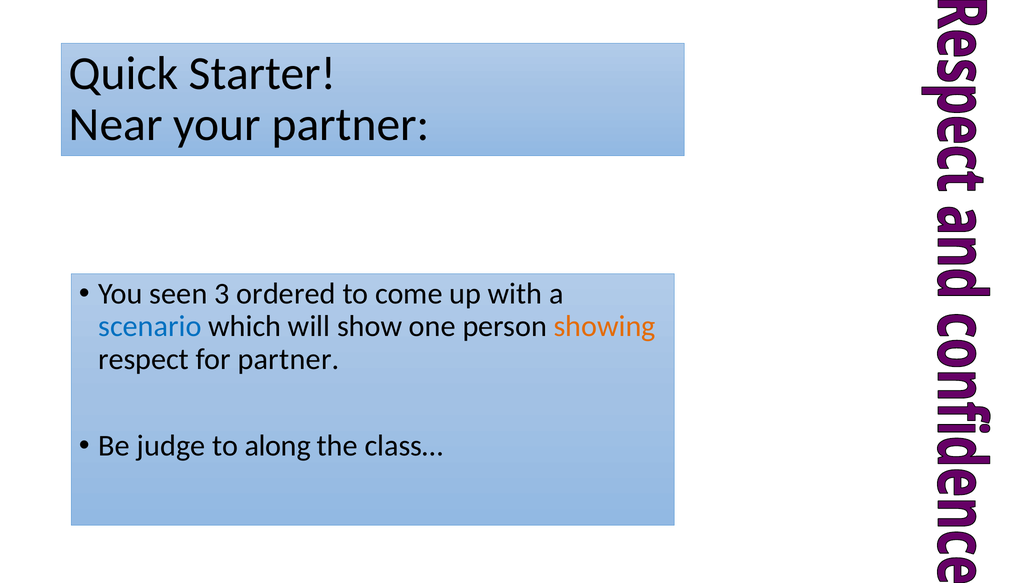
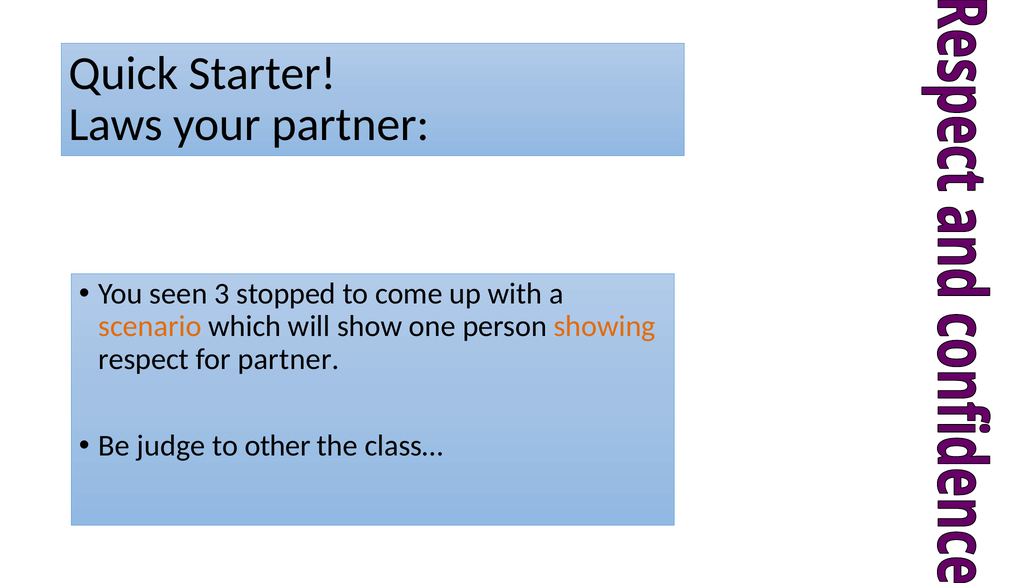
Near: Near -> Laws (116, 125)
ordered: ordered -> stopped (286, 294)
scenario colour: blue -> orange (150, 326)
along: along -> other (278, 446)
